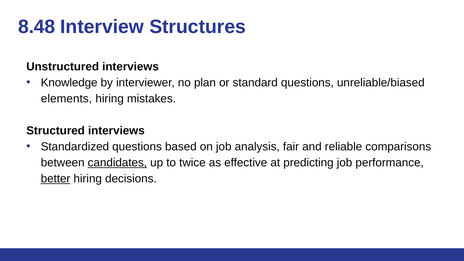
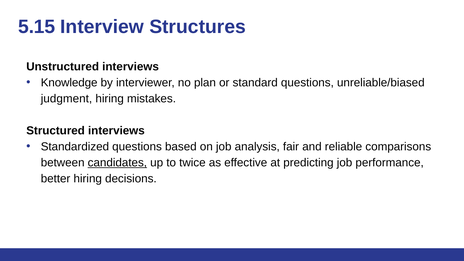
8.48: 8.48 -> 5.15 (37, 27)
elements: elements -> judgment (66, 99)
better underline: present -> none (56, 179)
